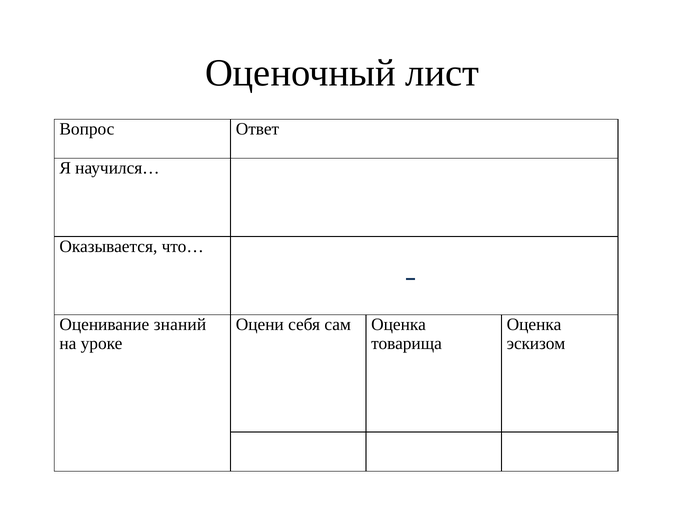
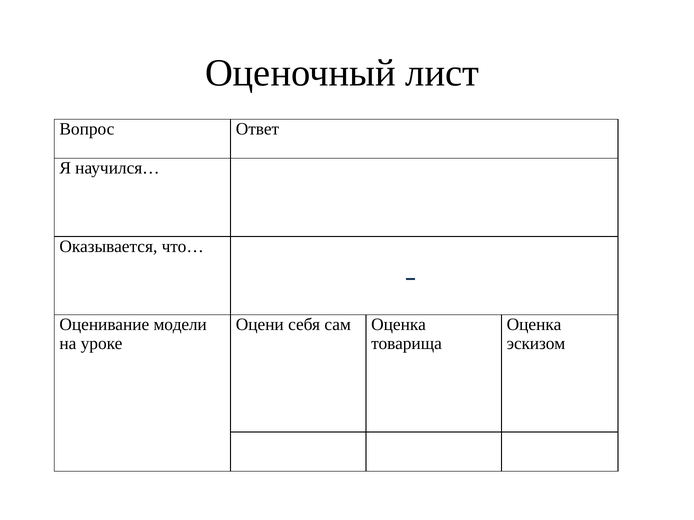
знаний: знаний -> модели (180, 325)
